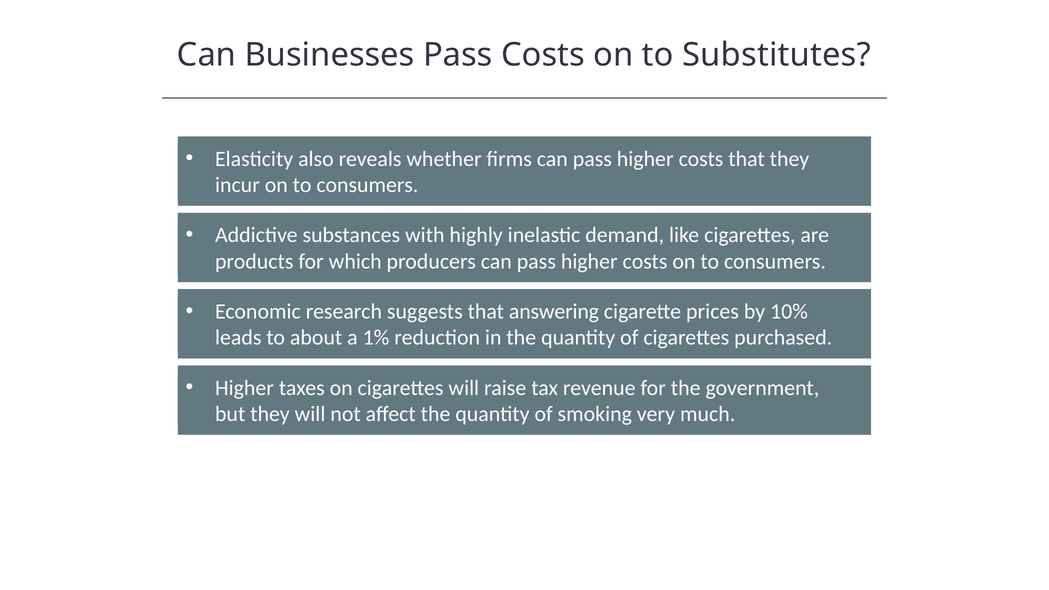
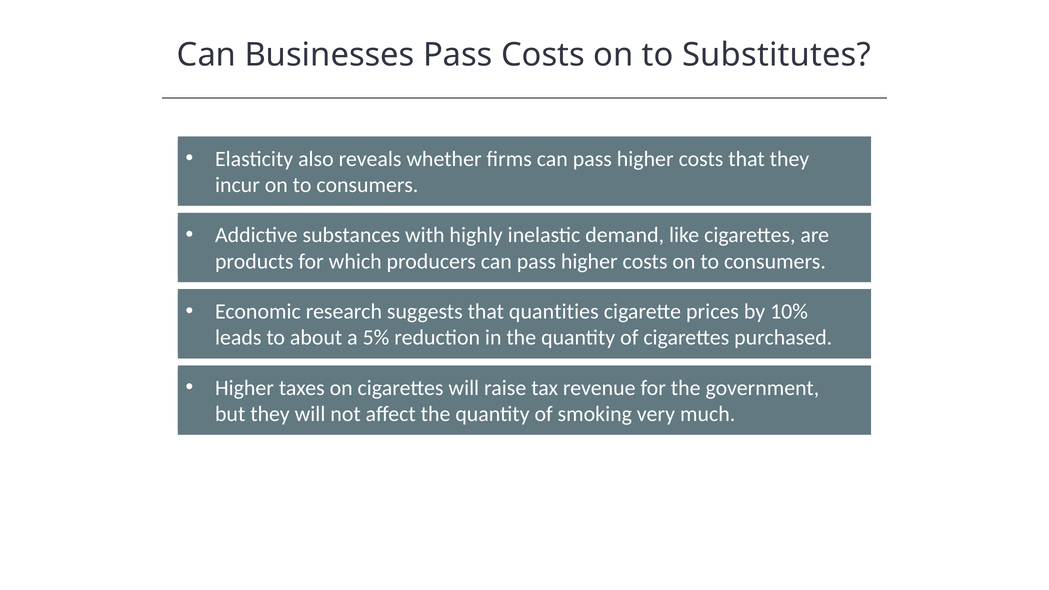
answering: answering -> quantities (554, 312)
1%: 1% -> 5% (376, 338)
